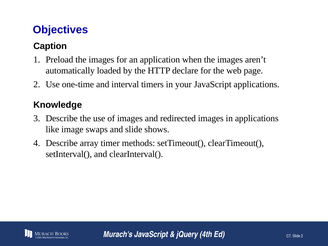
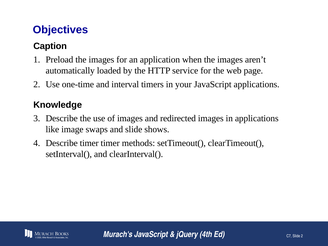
declare: declare -> service (185, 71)
Describe array: array -> timer (89, 143)
